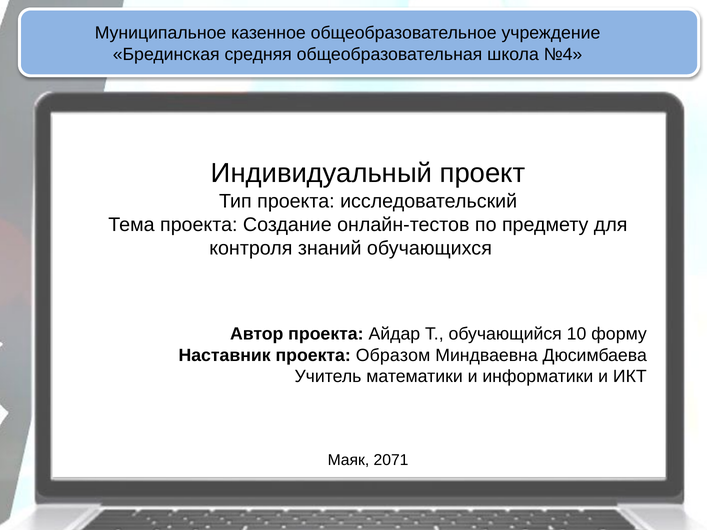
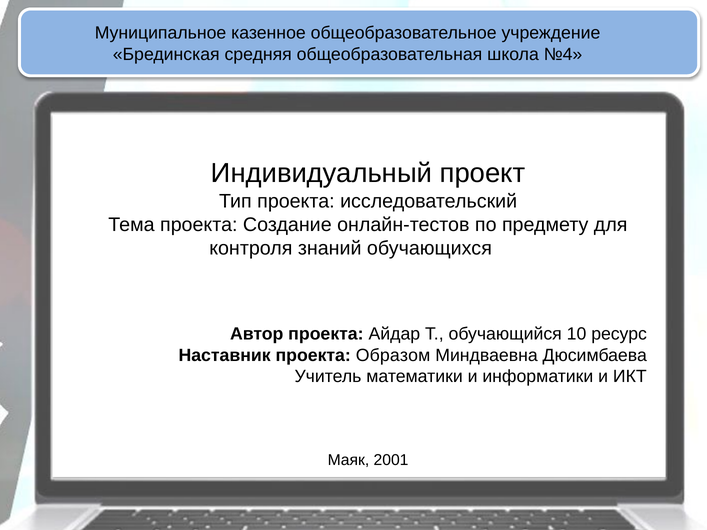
форму: форму -> ресурс (619, 334)
2071: 2071 -> 2001 (391, 460)
